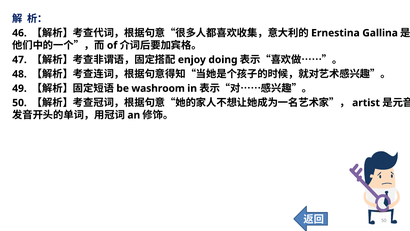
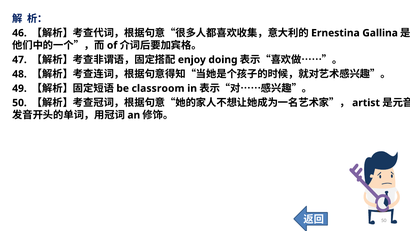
washroom: washroom -> classroom (158, 88)
